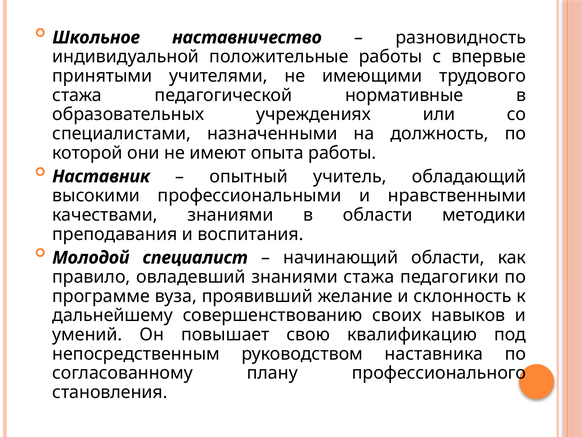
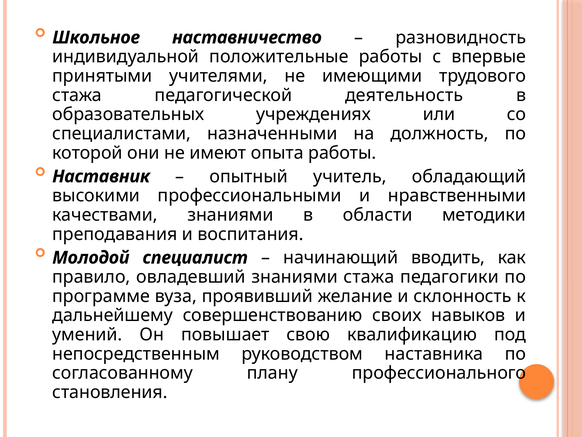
нормативные: нормативные -> деятельность (404, 95)
начинающий области: области -> вводить (448, 257)
